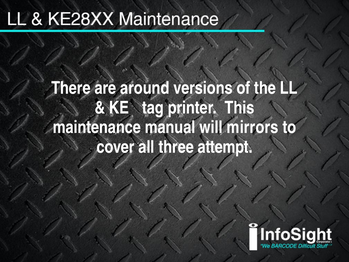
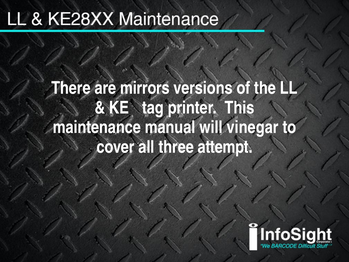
around: around -> mirrors (145, 88)
mirrors: mirrors -> vinegar (253, 127)
